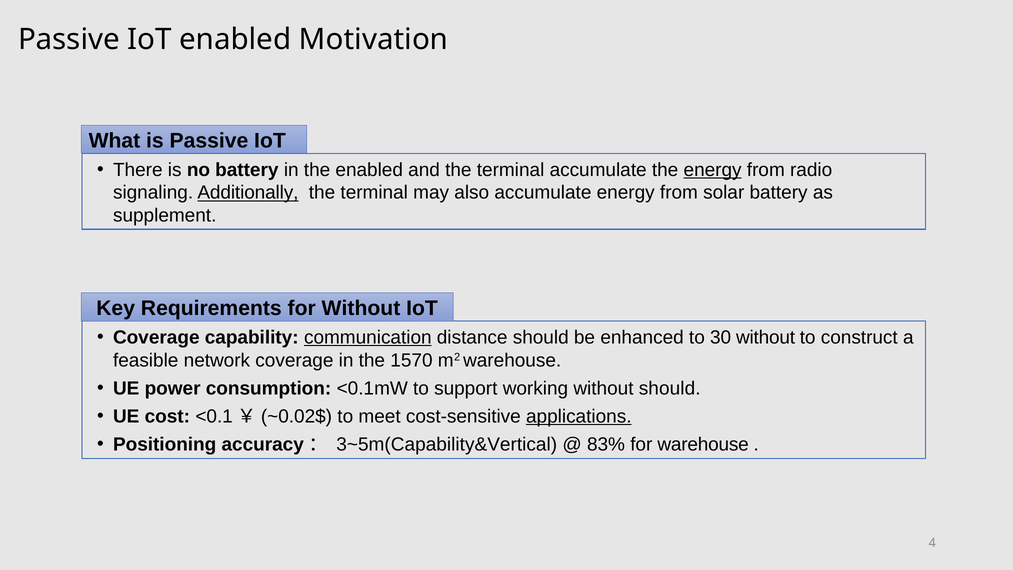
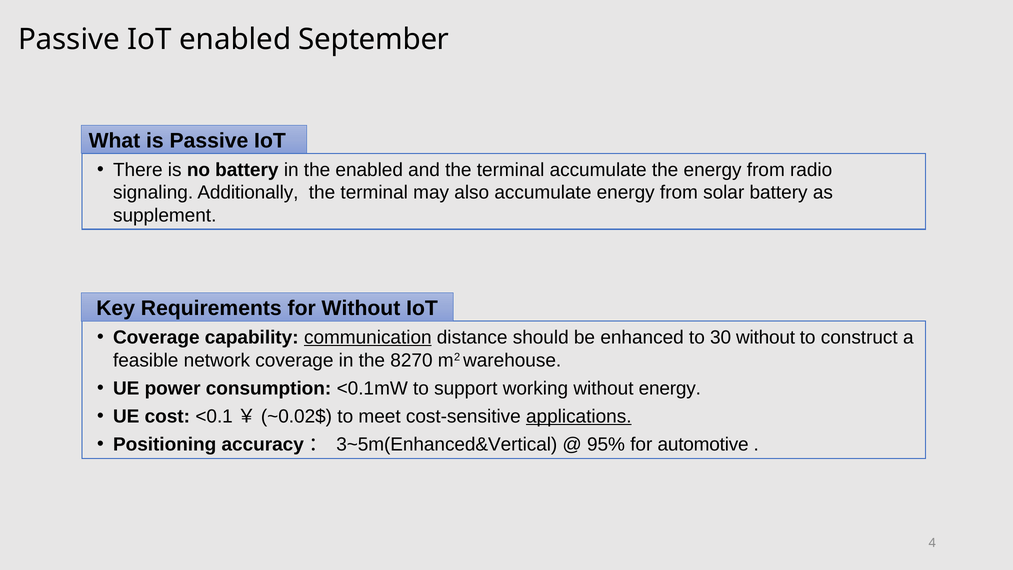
Motivation: Motivation -> September (374, 39)
energy underline: present -> none (713, 170)
Additionally underline: present -> none (248, 193)
1570: 1570 -> 8270 (411, 360)
without should: should -> energy (670, 388)
3~5m(Capability&Vertical: 3~5m(Capability&Vertical -> 3~5m(Enhanced&Vertical (447, 444)
83%: 83% -> 95% (606, 444)
for warehouse: warehouse -> automotive (703, 444)
